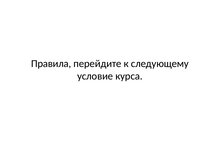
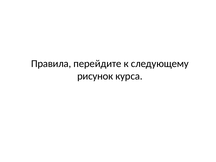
условие: условие -> рисунок (95, 76)
